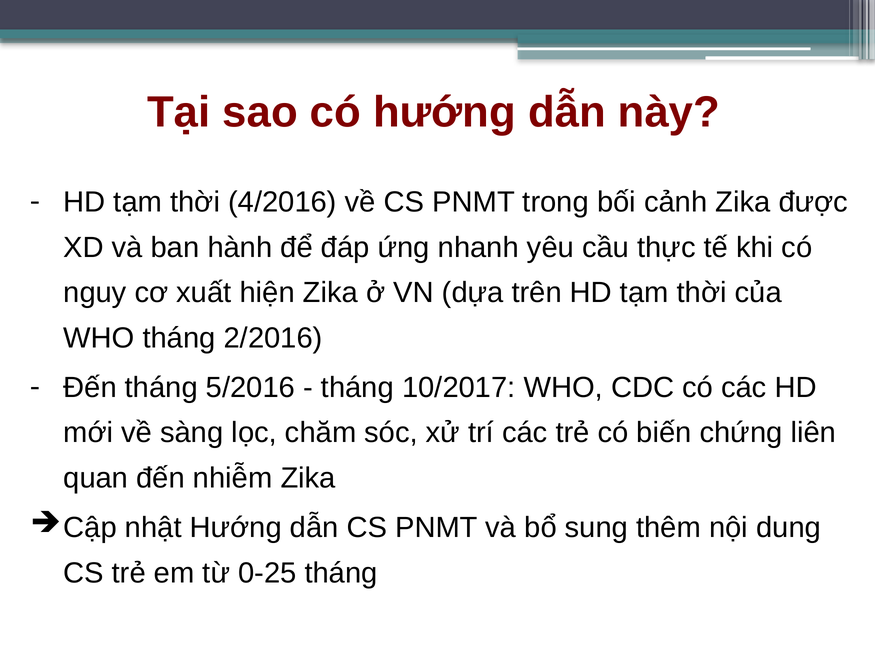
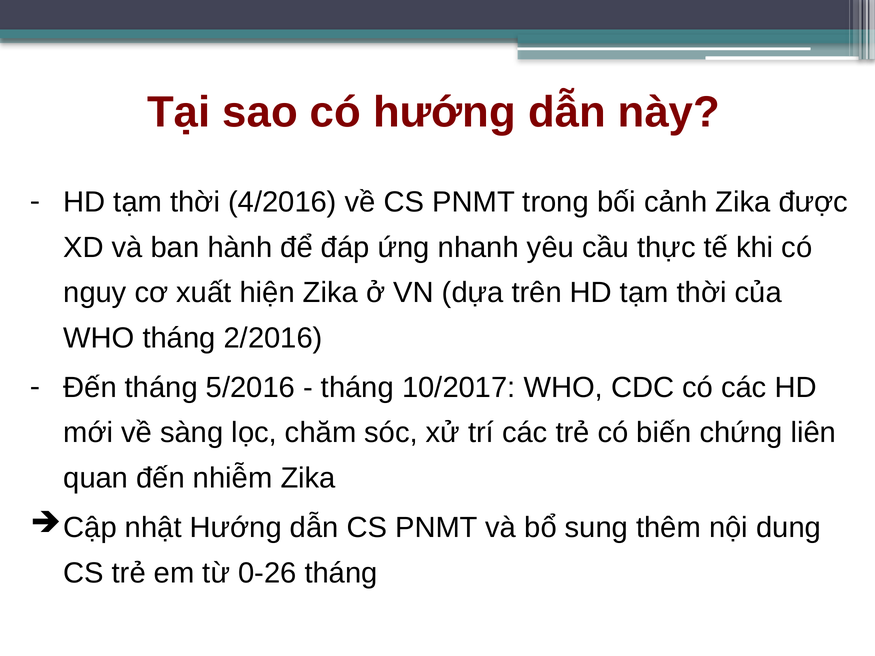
0-25: 0-25 -> 0-26 (267, 573)
